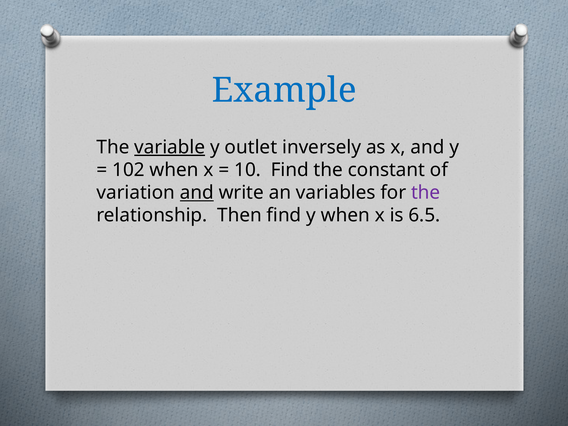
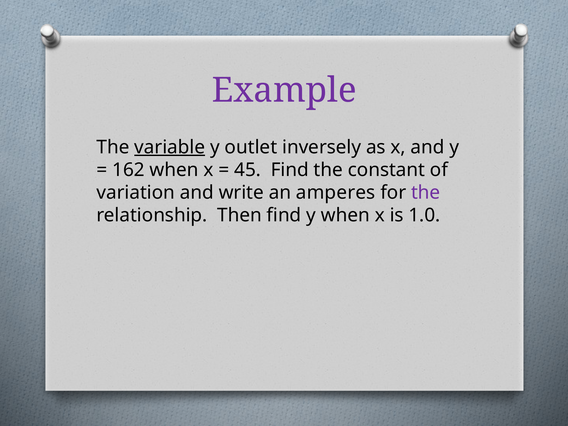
Example colour: blue -> purple (284, 91)
102: 102 -> 162 (129, 170)
10: 10 -> 45 (248, 170)
and underline: present -> none (197, 193)
variables: variables -> amperes (336, 193)
6.5: 6.5 -> 1.0 (424, 215)
